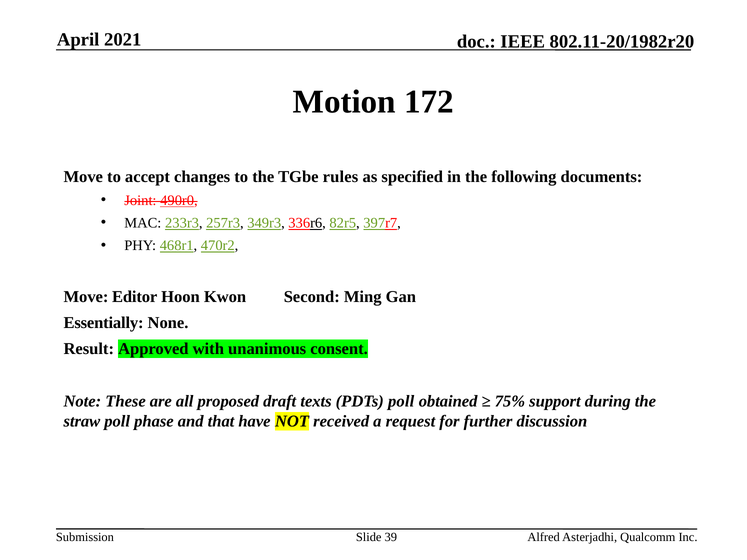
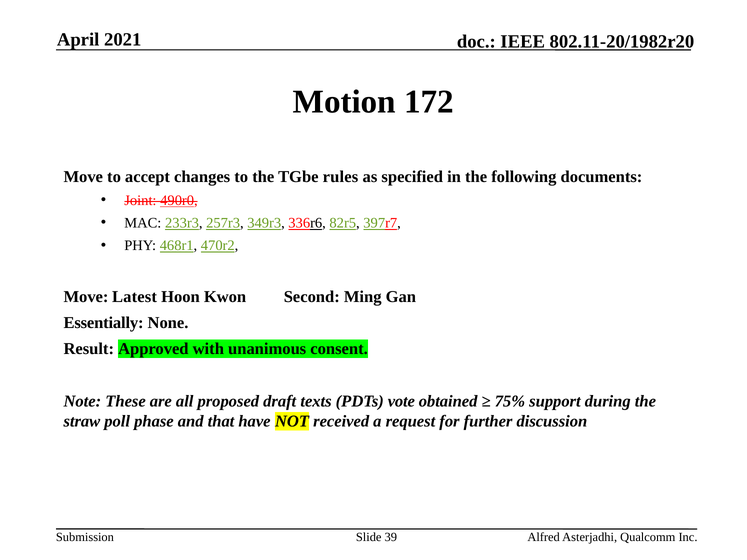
Editor: Editor -> Latest (134, 297)
PDTs poll: poll -> vote (401, 401)
